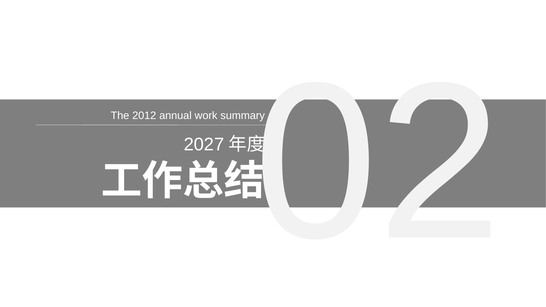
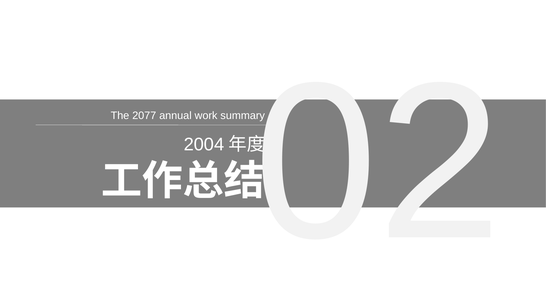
2012: 2012 -> 2077 (144, 116)
2027: 2027 -> 2004 (204, 144)
